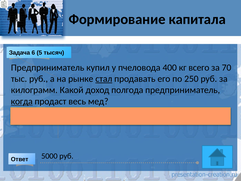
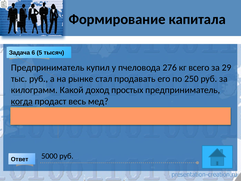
400: 400 -> 276 (170, 67)
70: 70 -> 29 (227, 67)
стал underline: present -> none (104, 79)
полгода: полгода -> простых (127, 90)
